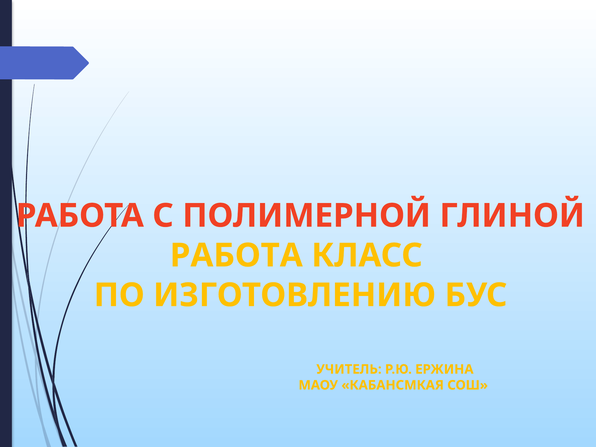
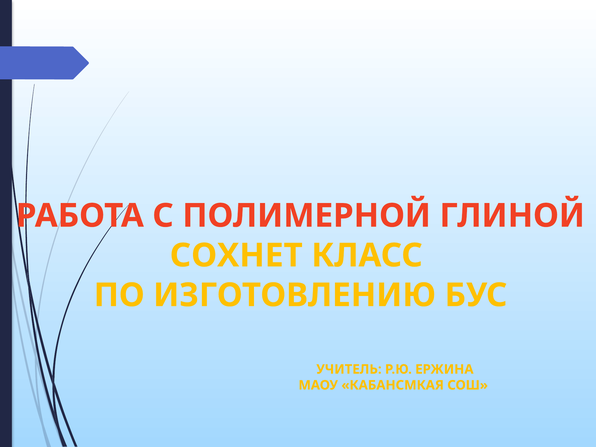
РАБОТА: РАБОТА -> СОХНЕТ (236, 256)
